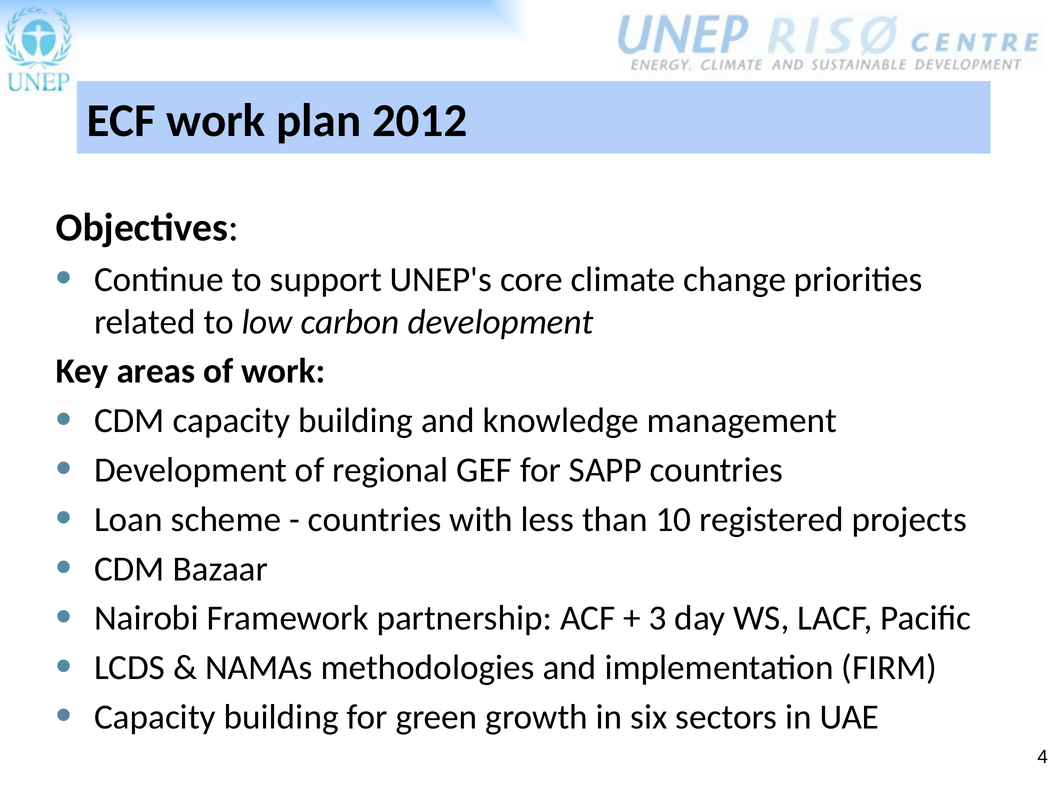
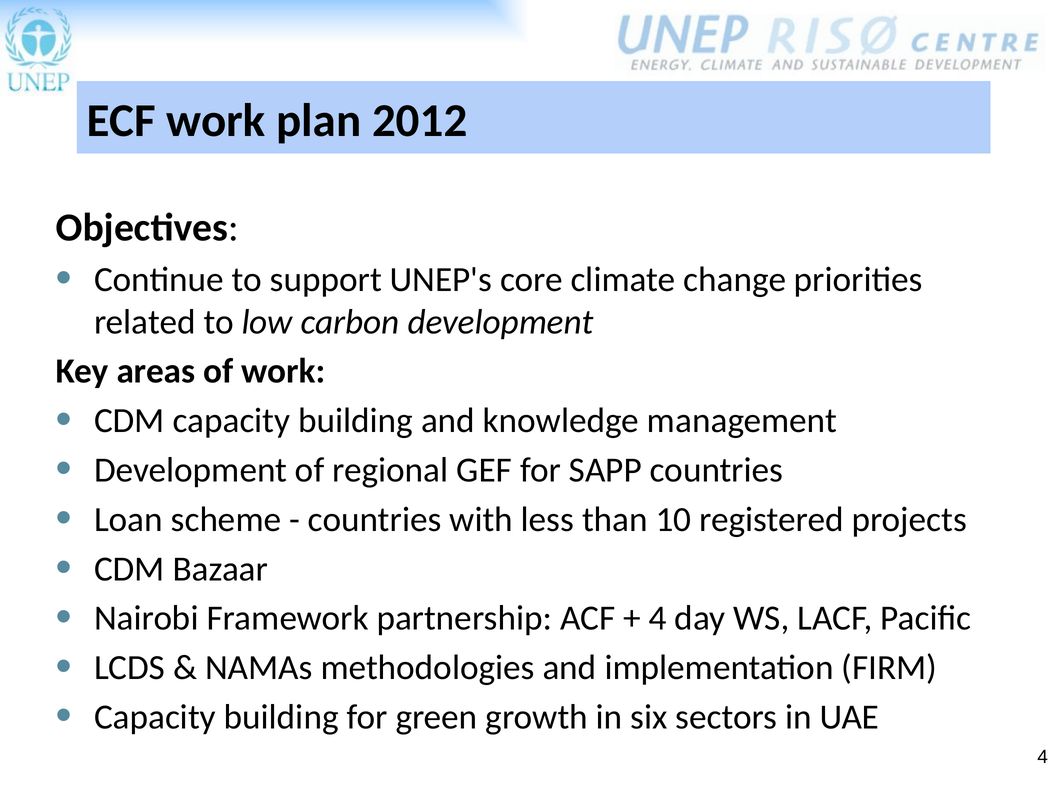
3: 3 -> 4 (658, 618)
